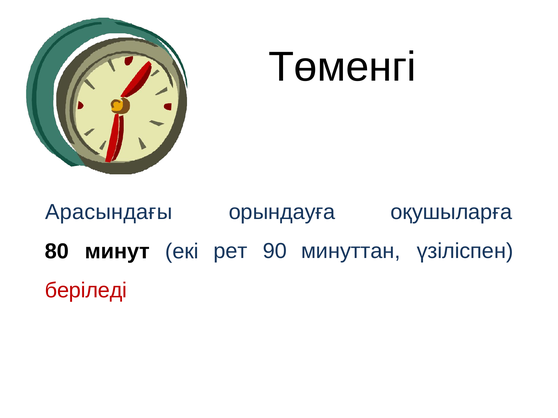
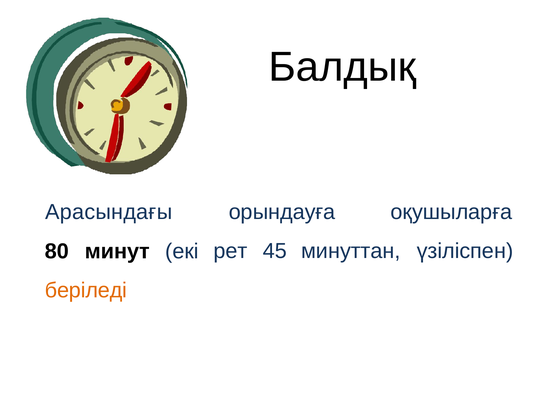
Төменгі: Төменгі -> Балдық (342, 67)
90: 90 -> 45 (275, 251)
беріледі colour: red -> orange (86, 291)
